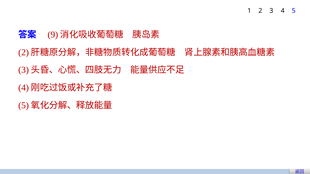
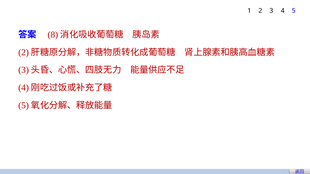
9: 9 -> 8 (53, 35)
